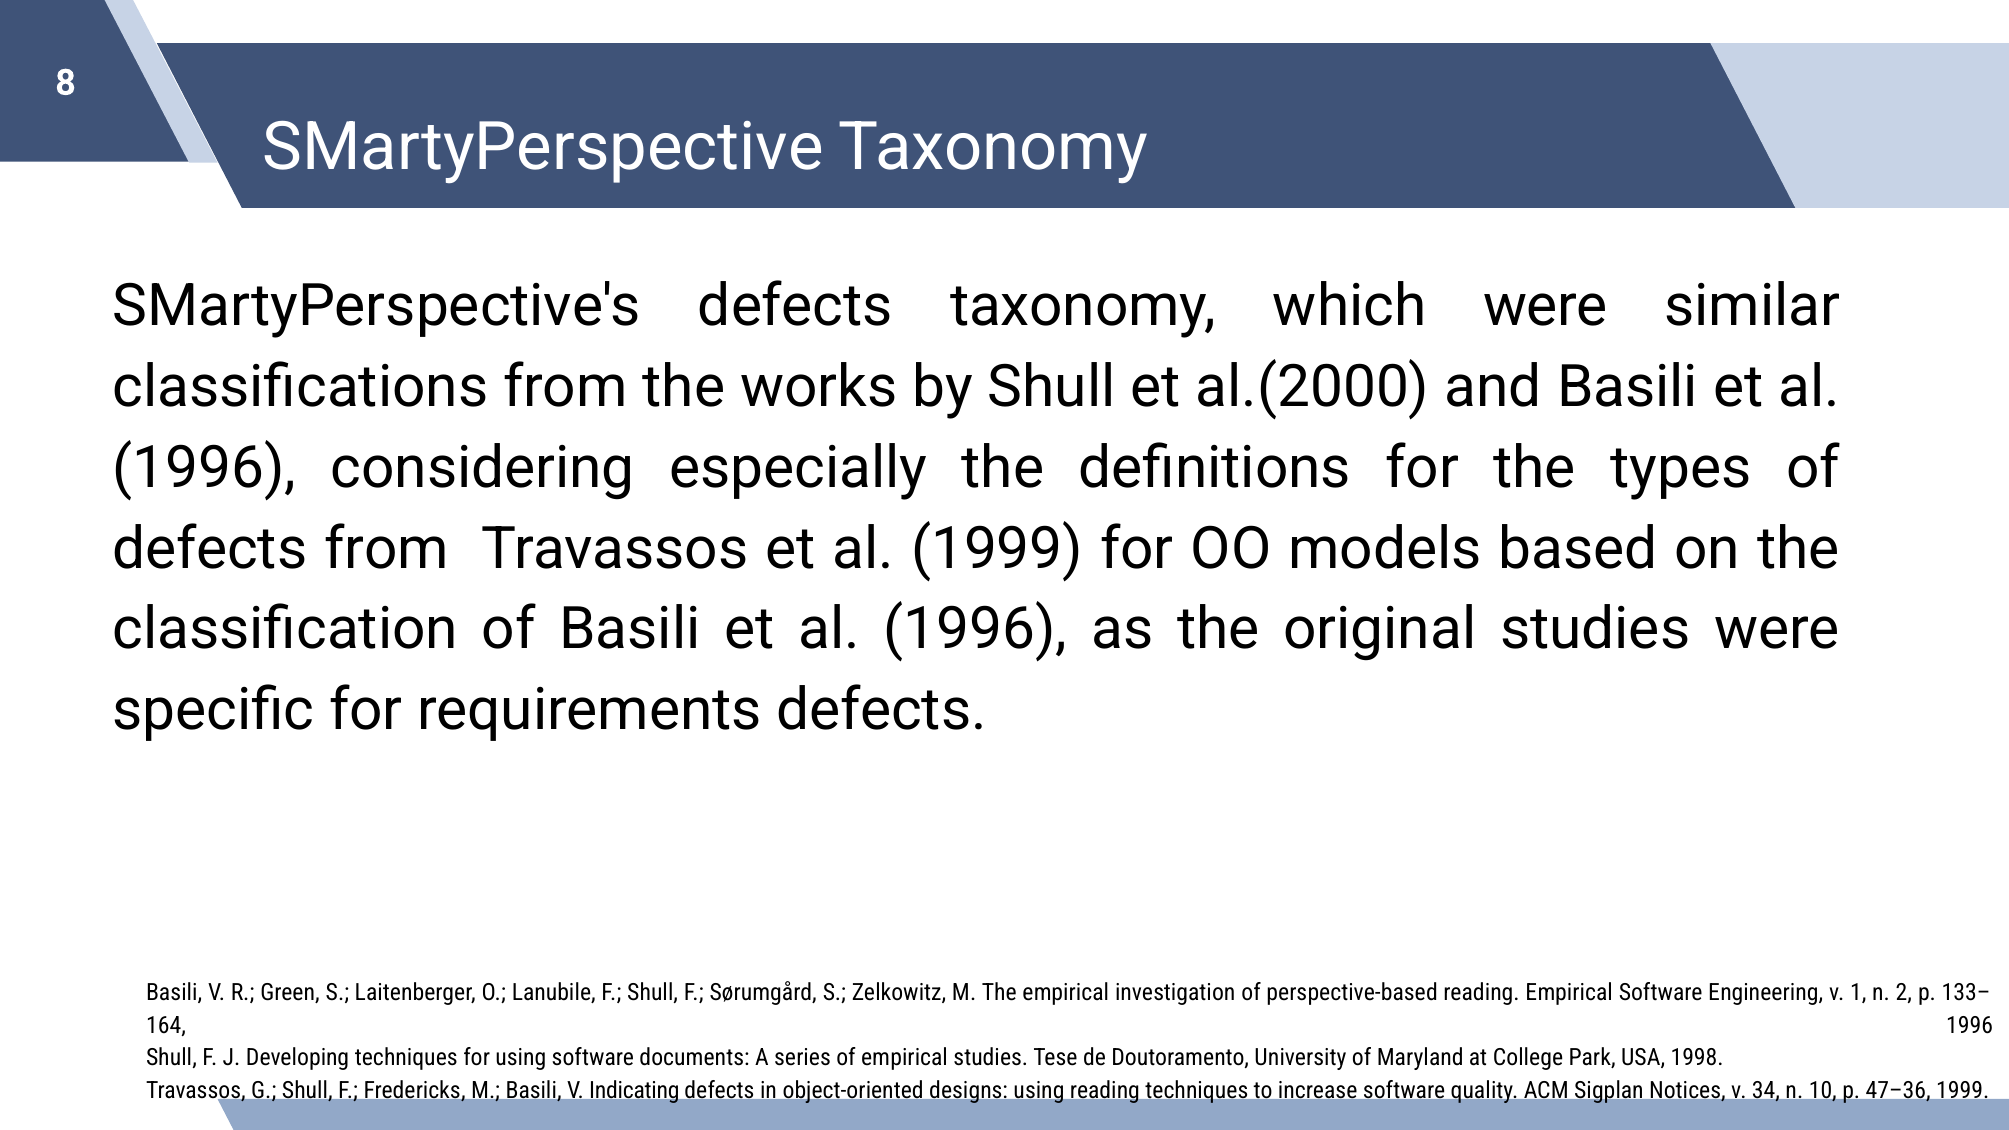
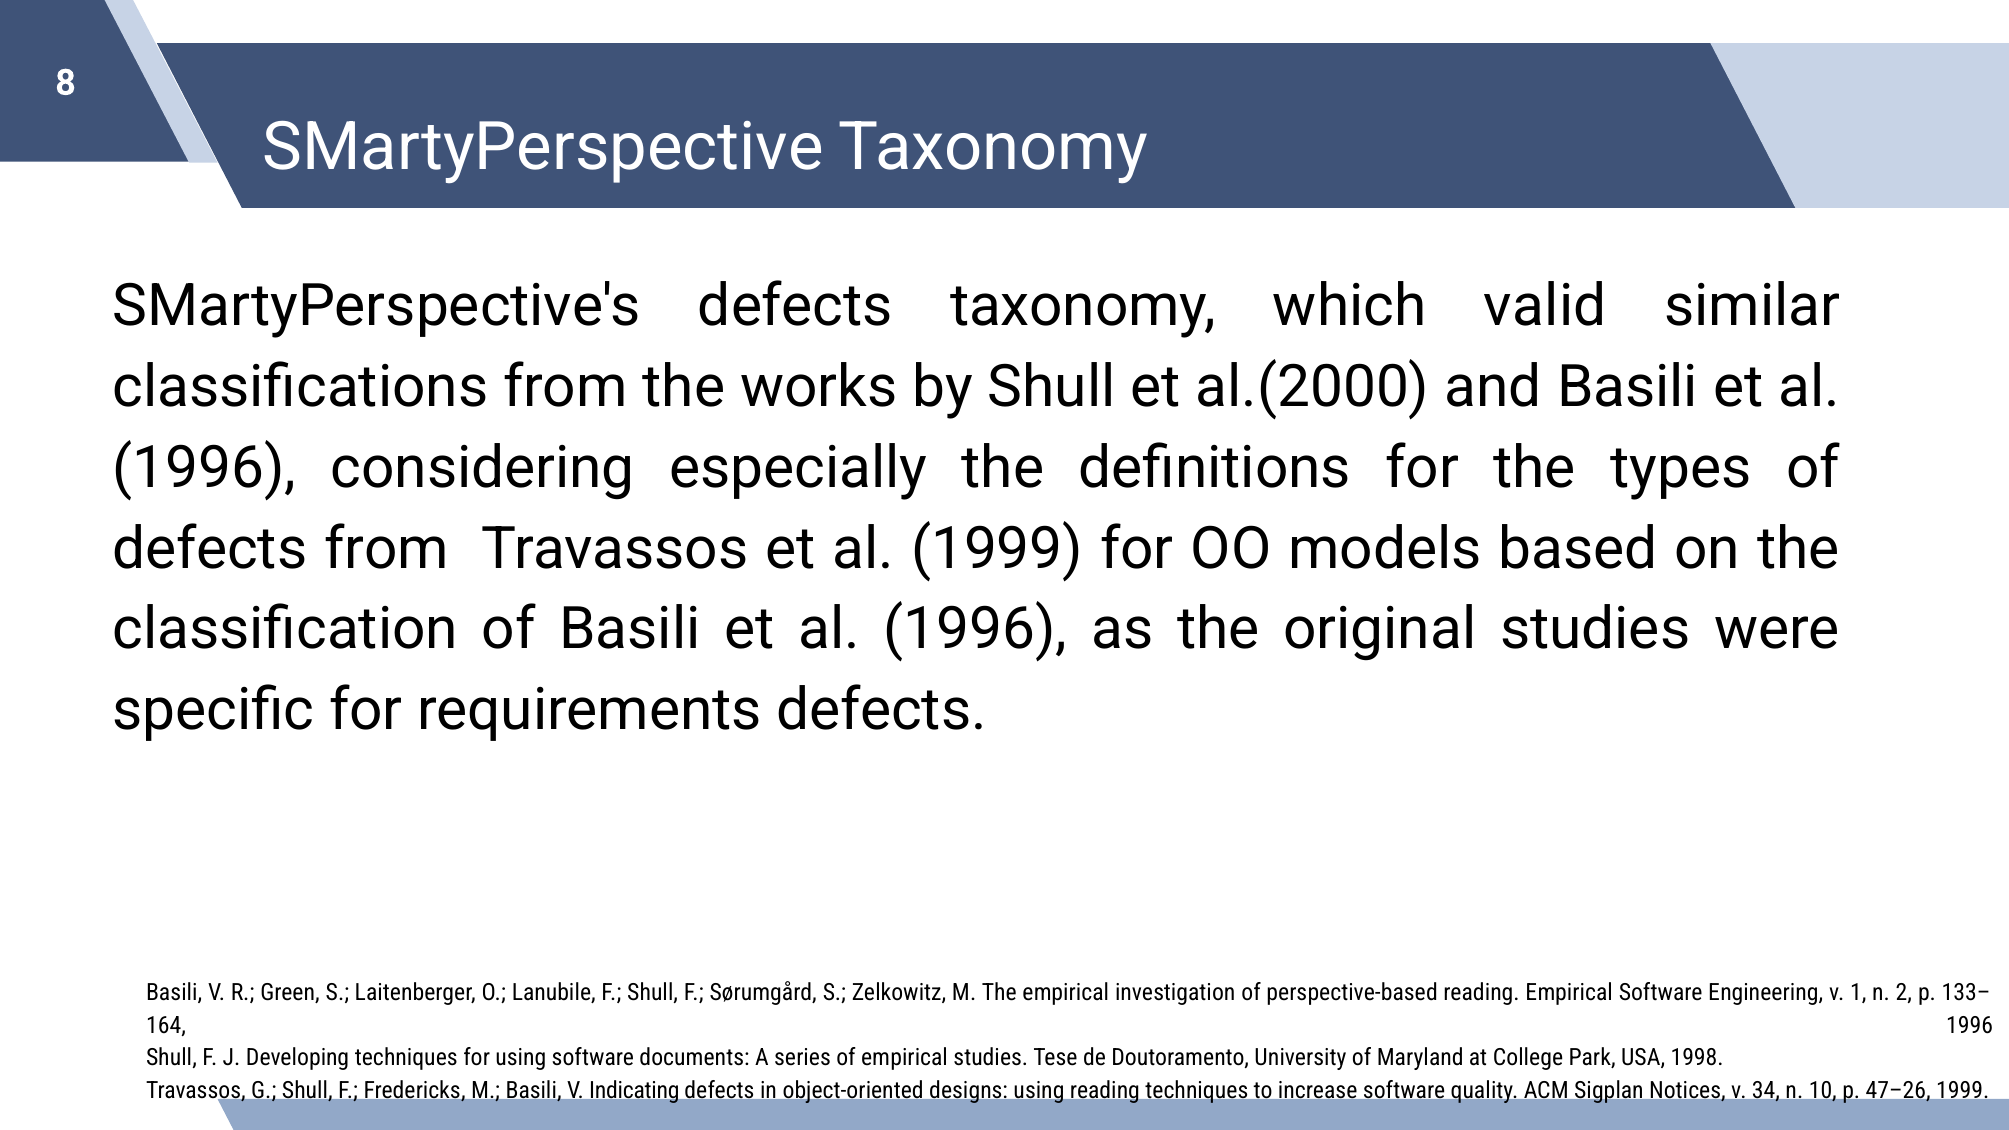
which were: were -> valid (1545, 306)
47–36: 47–36 -> 47–26 (1898, 1091)
